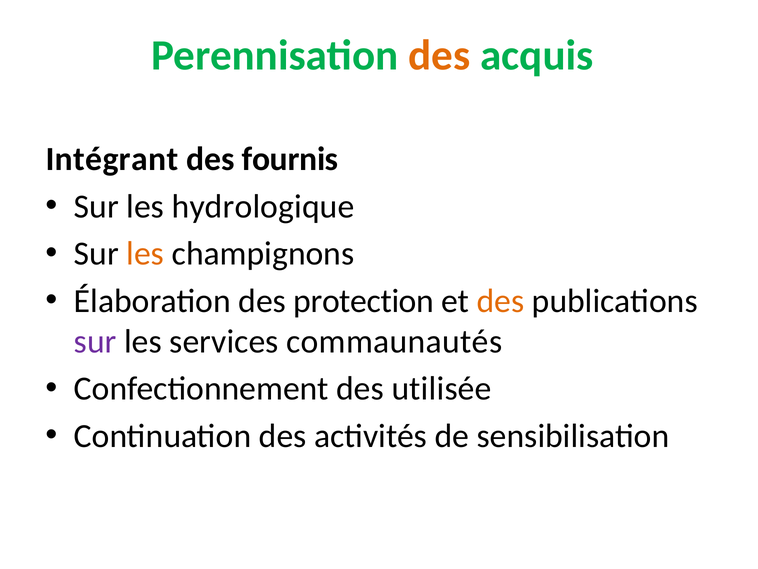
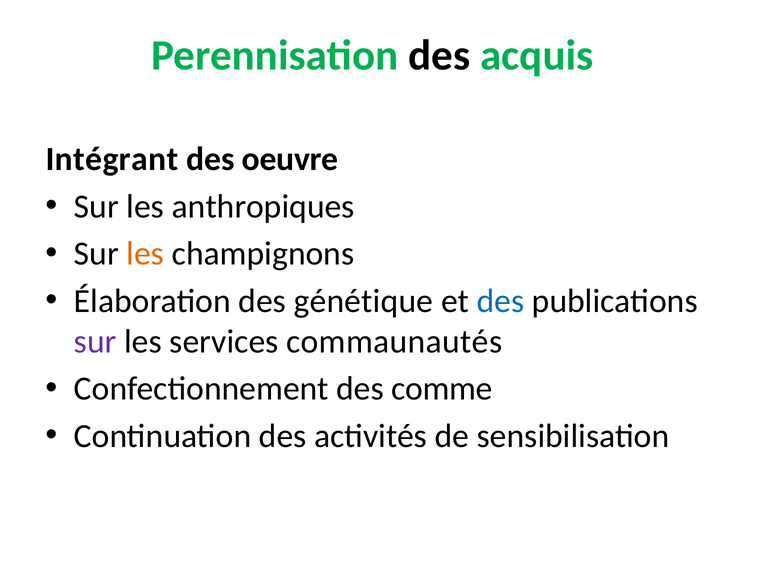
des colour: orange -> black (439, 55)
fournis: fournis -> oeuvre (290, 159)
hydrologique: hydrologique -> anthropiques (263, 206)
protection: protection -> génétique (363, 301)
des colour: orange -> blue (500, 301)
utilisée: utilisée -> comme (442, 388)
